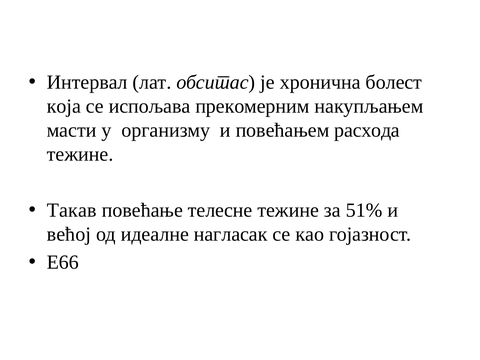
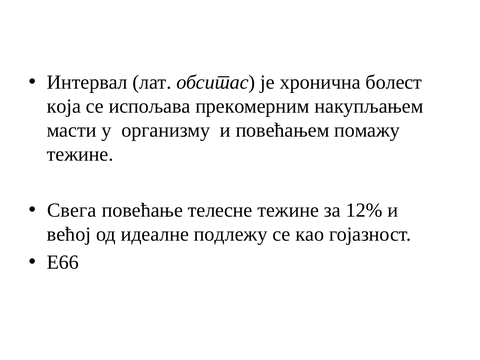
расхода: расхода -> помажу (367, 130)
Такав: Такав -> Свега (72, 210)
51%: 51% -> 12% (364, 210)
нагласак: нагласак -> подлежу (231, 234)
